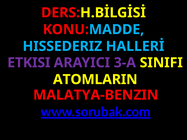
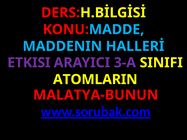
HISSEDERIZ: HISSEDERIZ -> MADDENIN (62, 46)
MALATYA-BENZIN: MALATYA-BENZIN -> MALATYA-BUNUN (96, 95)
